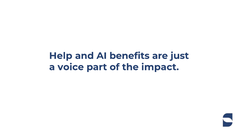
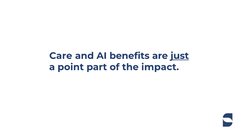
Help: Help -> Care (61, 56)
just underline: none -> present (180, 56)
voice: voice -> point (71, 67)
